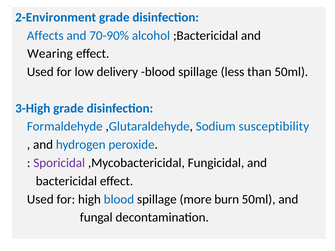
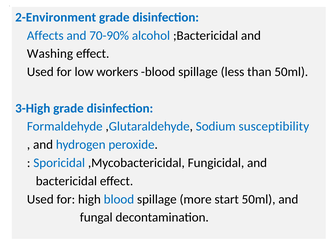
Wearing: Wearing -> Washing (50, 54)
delivery: delivery -> workers (117, 72)
Sporicidal colour: purple -> blue (59, 163)
burn: burn -> start (227, 199)
